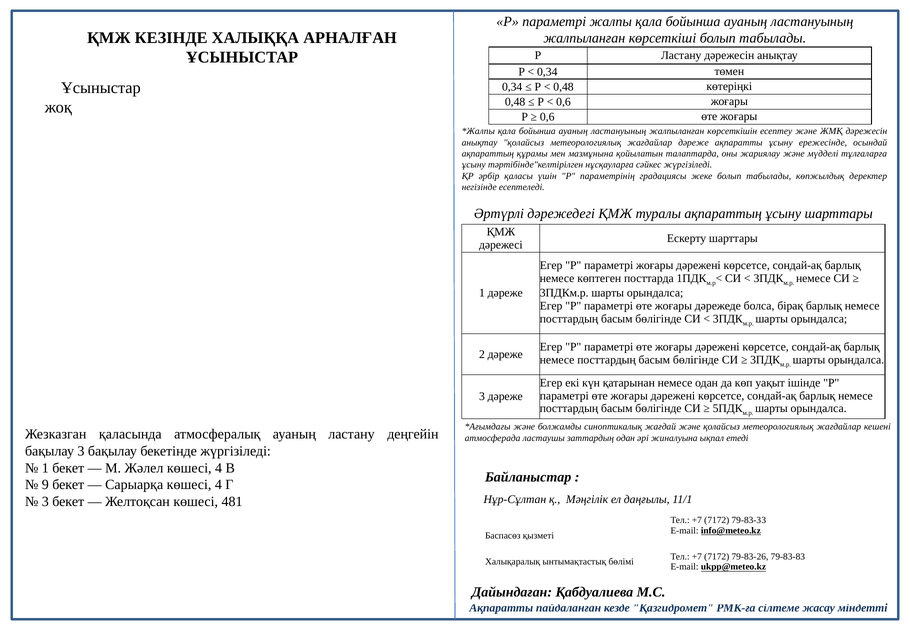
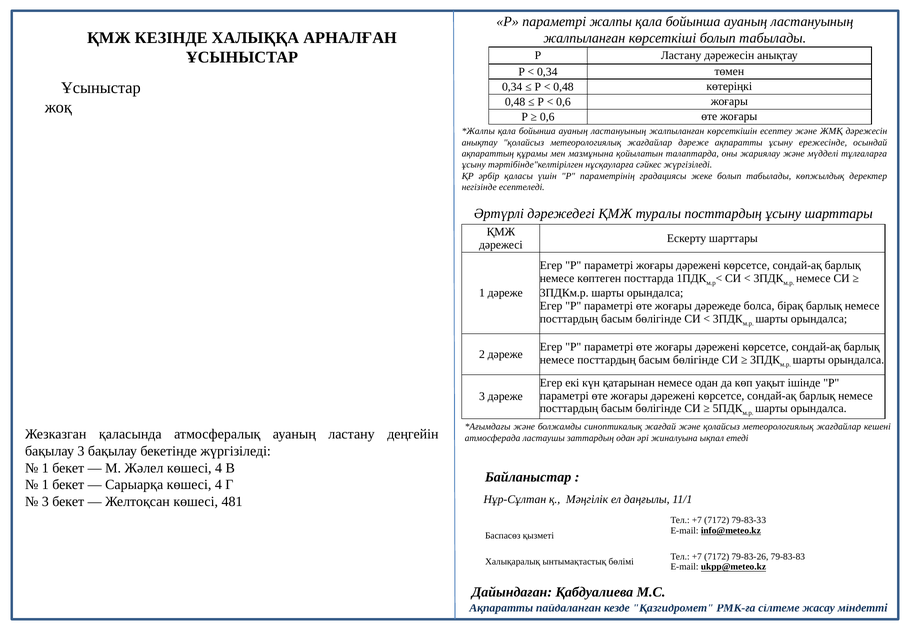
туралы ақпараттың: ақпараттың -> посттардың (723, 214)
9: 9 -> 1 (45, 485)
